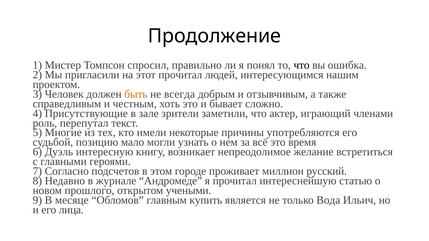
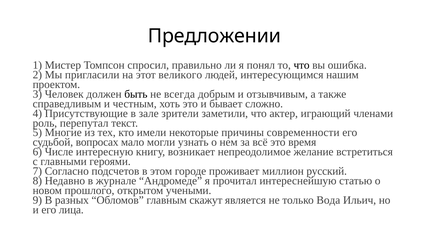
Продолжение: Продолжение -> Предложении (214, 36)
этот прочитал: прочитал -> великого (180, 75)
быть colour: orange -> black (136, 94)
употребляются: употребляются -> современности (303, 133)
позицию: позицию -> вопросах (97, 142)
Дуэль: Дуэль -> Числе (59, 152)
месяце: месяце -> разных (72, 200)
купить: купить -> скажут (206, 200)
